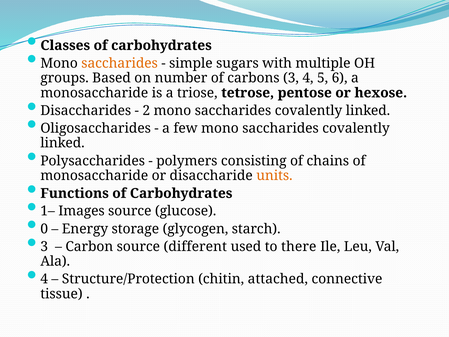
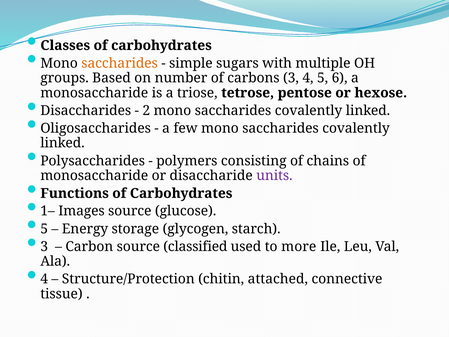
units colour: orange -> purple (274, 176)
0: 0 -> 5 (44, 229)
different: different -> classified (195, 246)
there: there -> more (299, 246)
